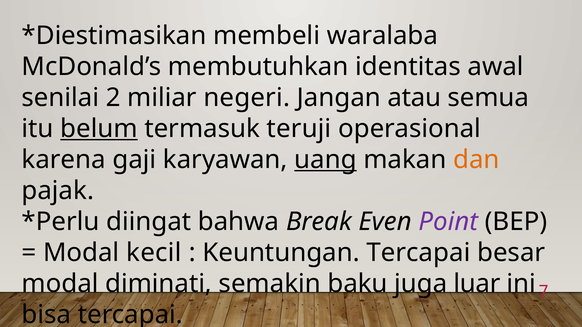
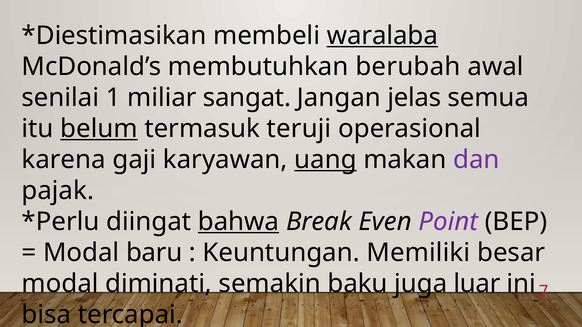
waralaba underline: none -> present (382, 36)
identitas: identitas -> berubah (408, 67)
2: 2 -> 1 (113, 98)
negeri: negeri -> sangat (247, 98)
atau: atau -> jelas (414, 98)
dan colour: orange -> purple (476, 160)
bahwa underline: none -> present (239, 222)
kecil: kecil -> baru (154, 253)
Keuntungan Tercapai: Tercapai -> Memiliki (418, 253)
